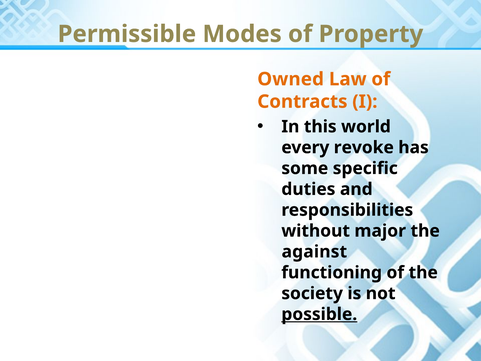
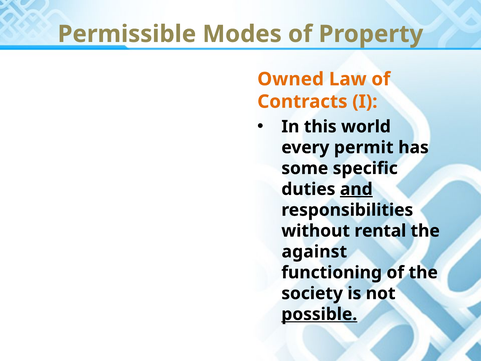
revoke: revoke -> permit (364, 147)
and underline: none -> present (356, 189)
major: major -> rental (380, 231)
